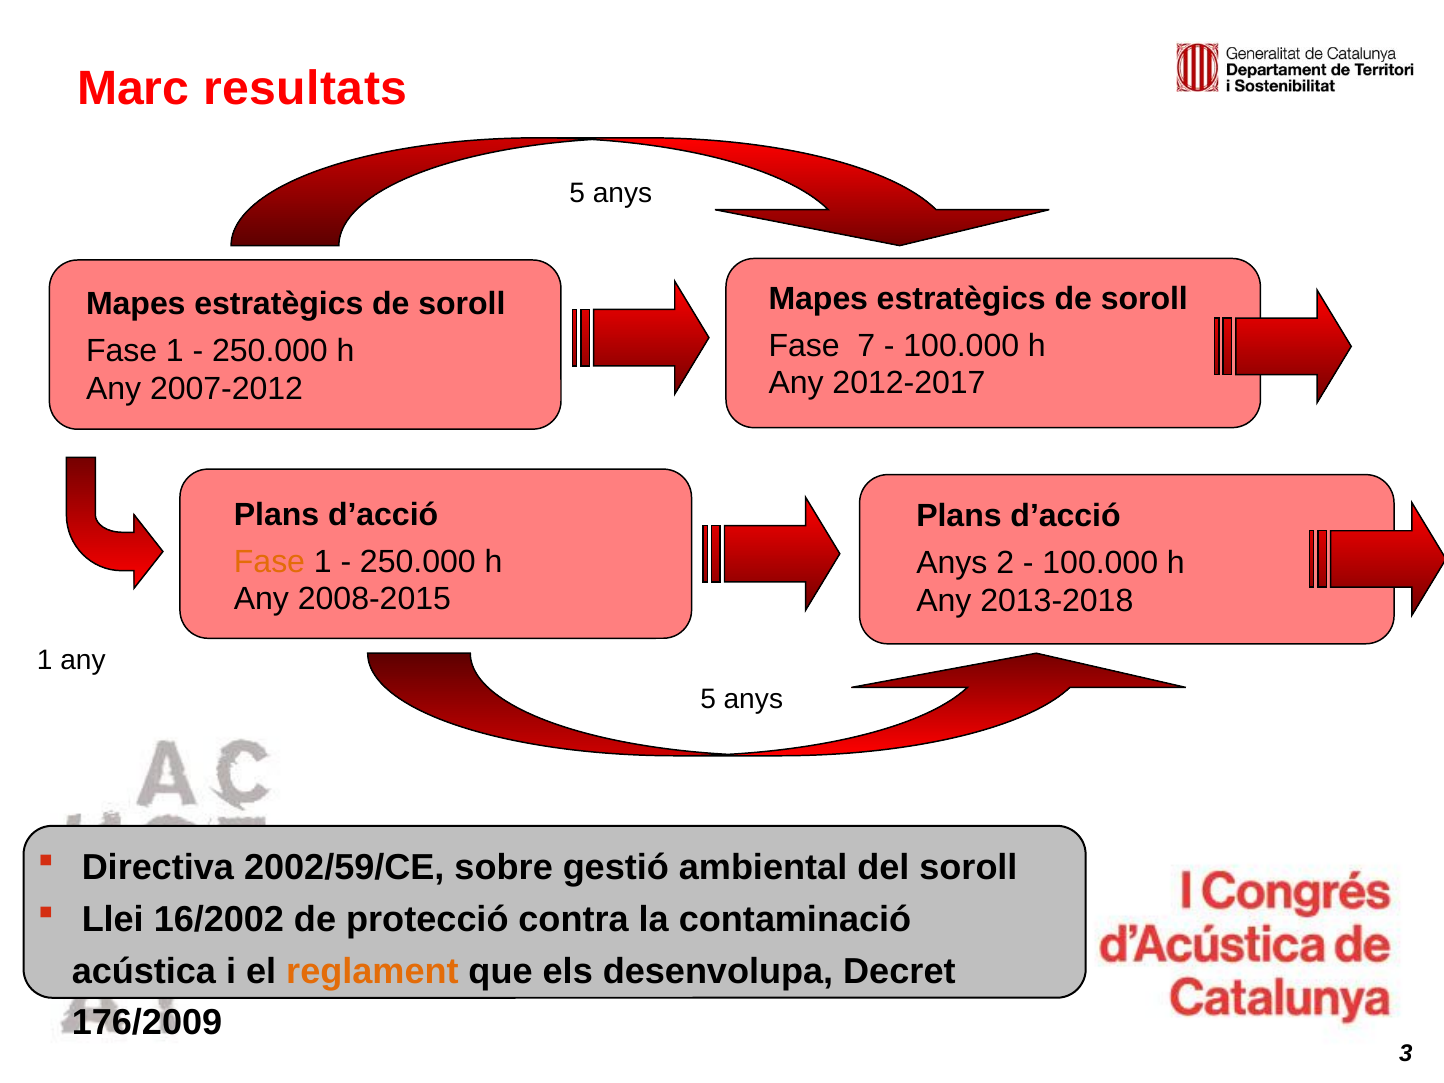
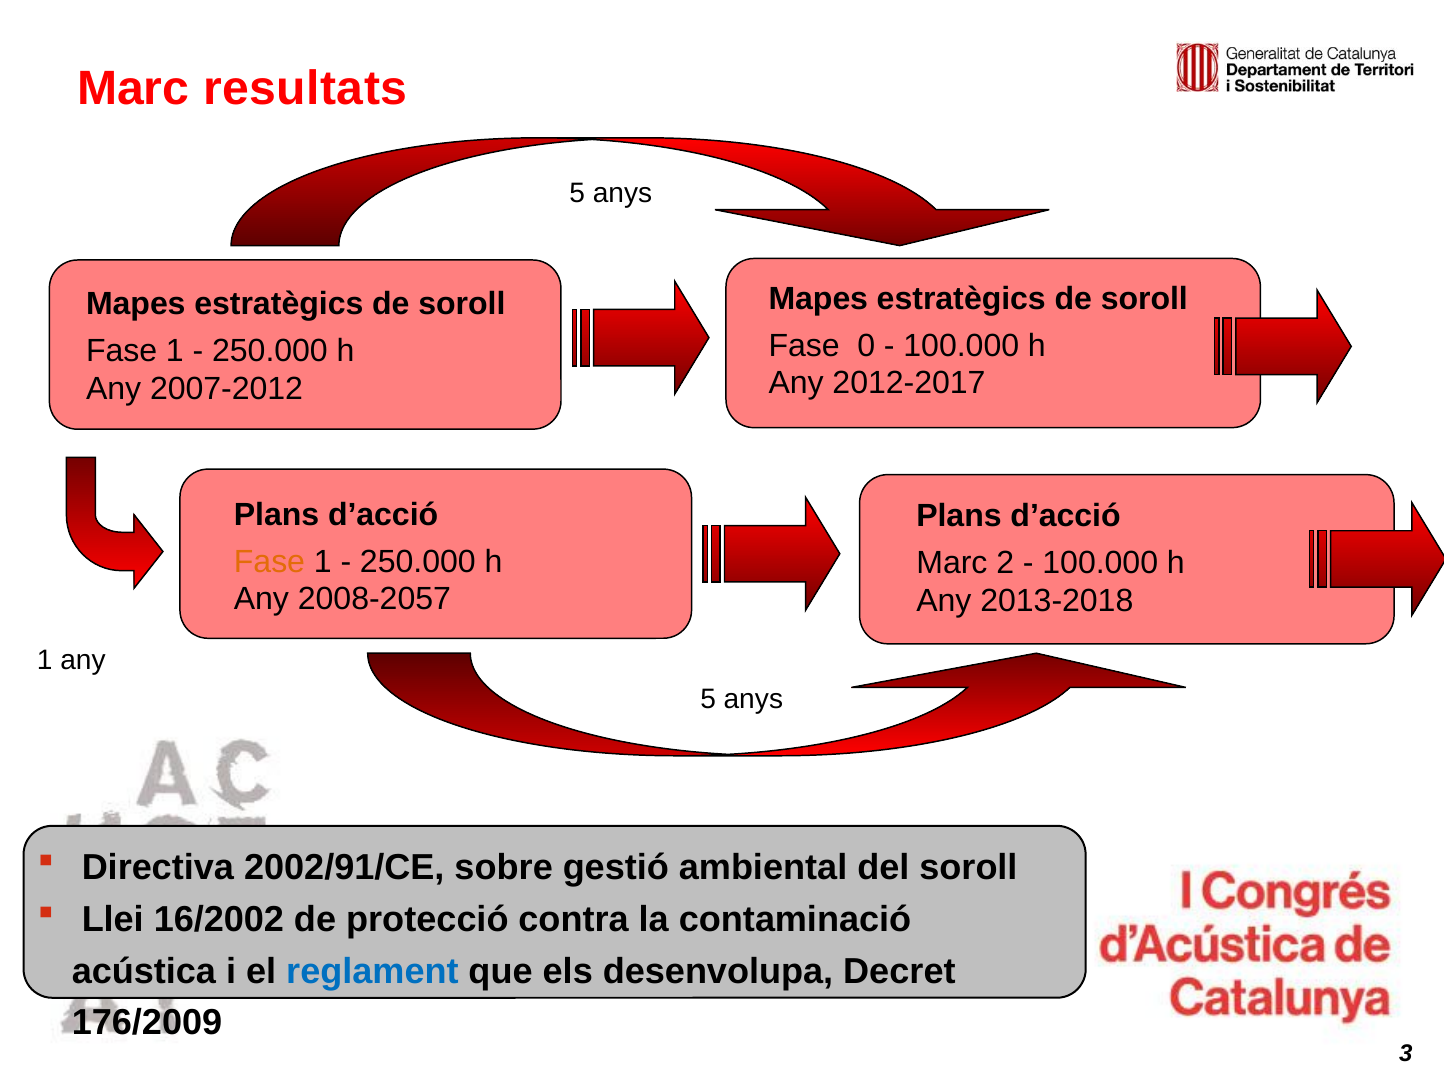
7: 7 -> 0 (866, 346)
Anys: Anys -> Marc (952, 563)
2008-2015: 2008-2015 -> 2008-2057 (374, 599)
2002/59/CE: 2002/59/CE -> 2002/91/CE (344, 867)
reglament colour: orange -> blue (372, 971)
